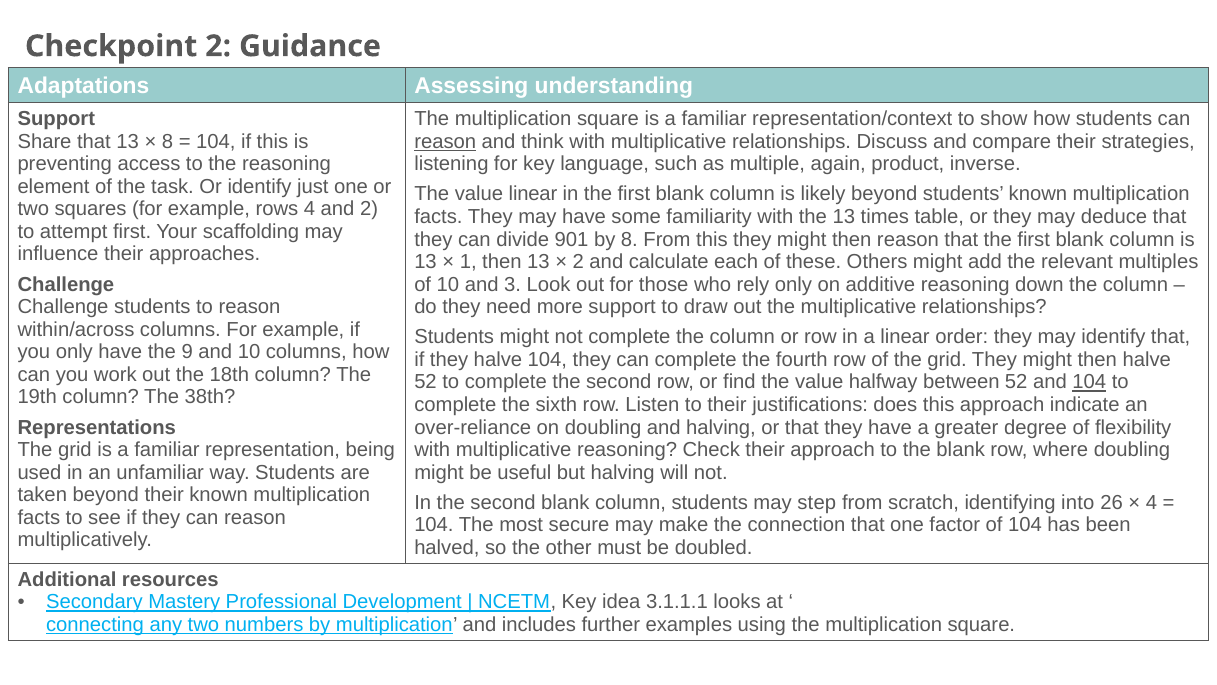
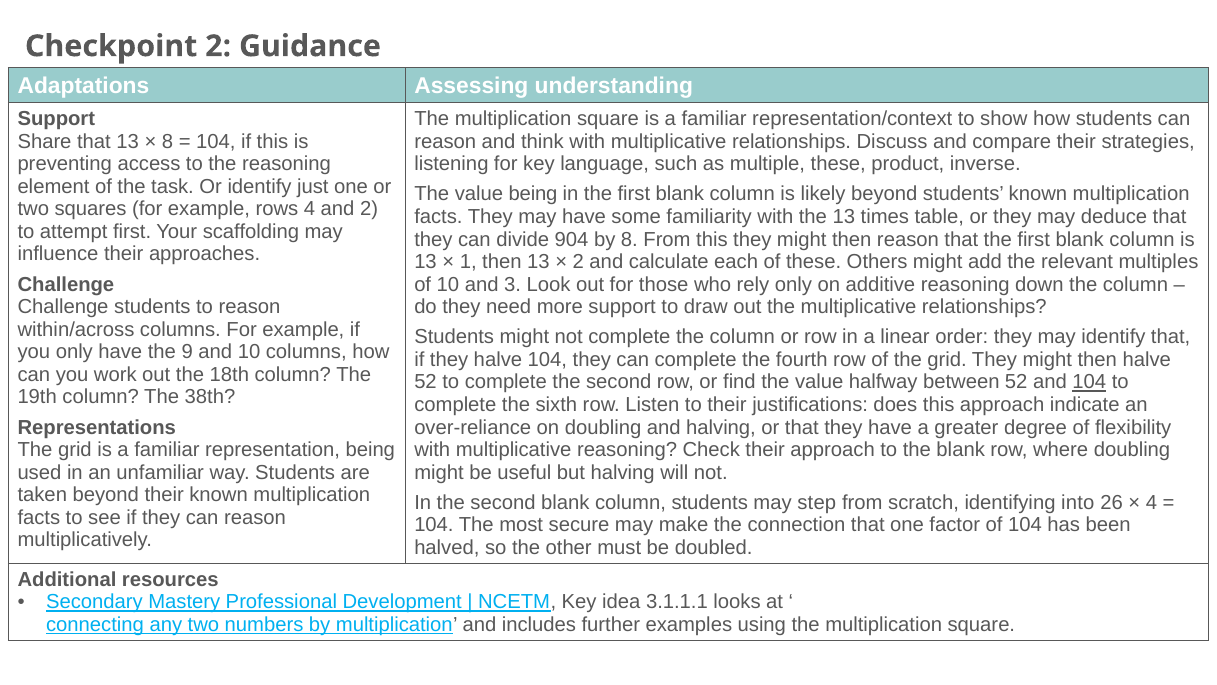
reason underline: present -> none (445, 141)
multiple again: again -> these (838, 164)
value linear: linear -> being (533, 194)
901: 901 -> 904 (572, 239)
